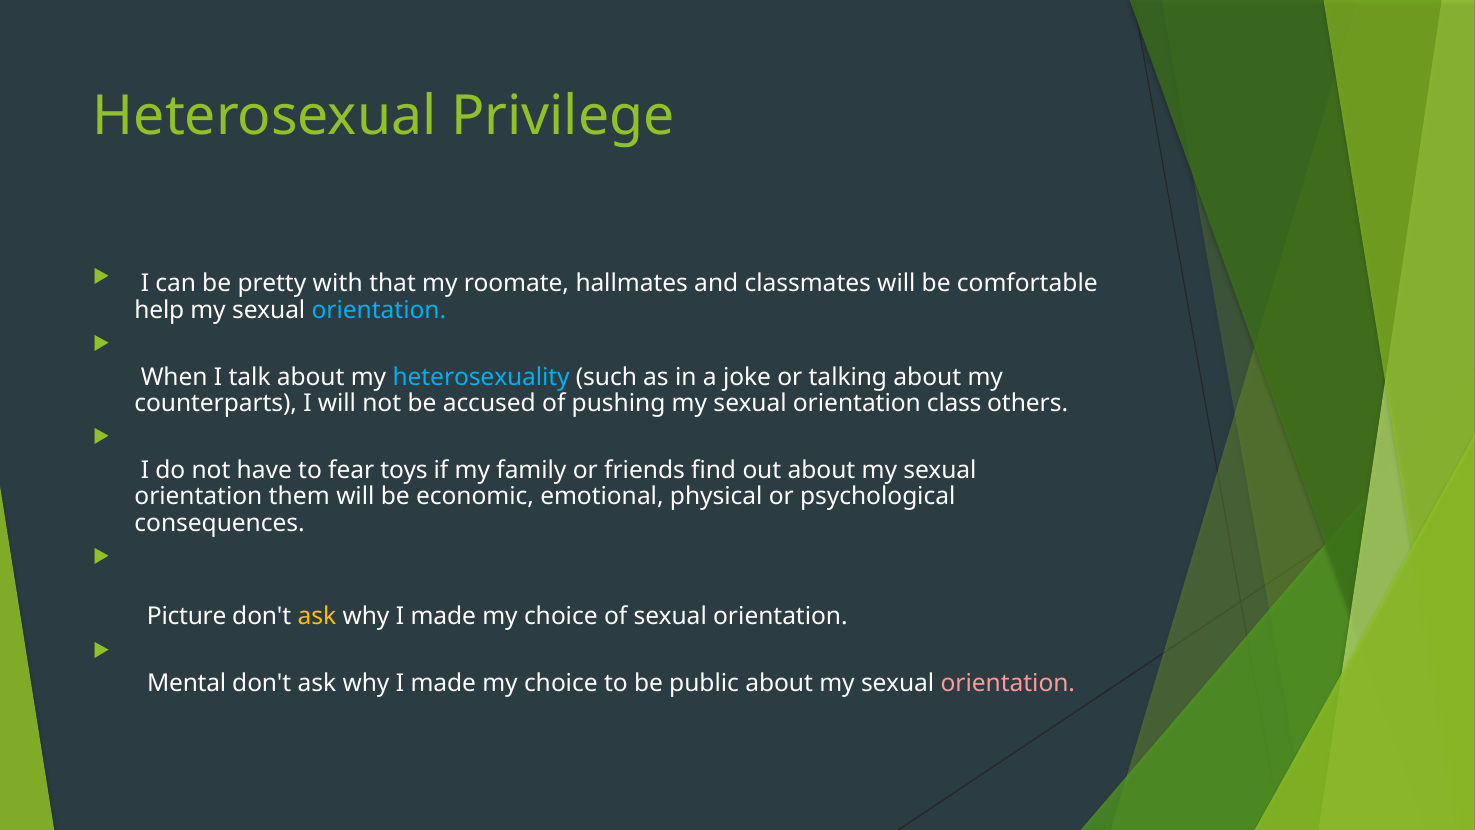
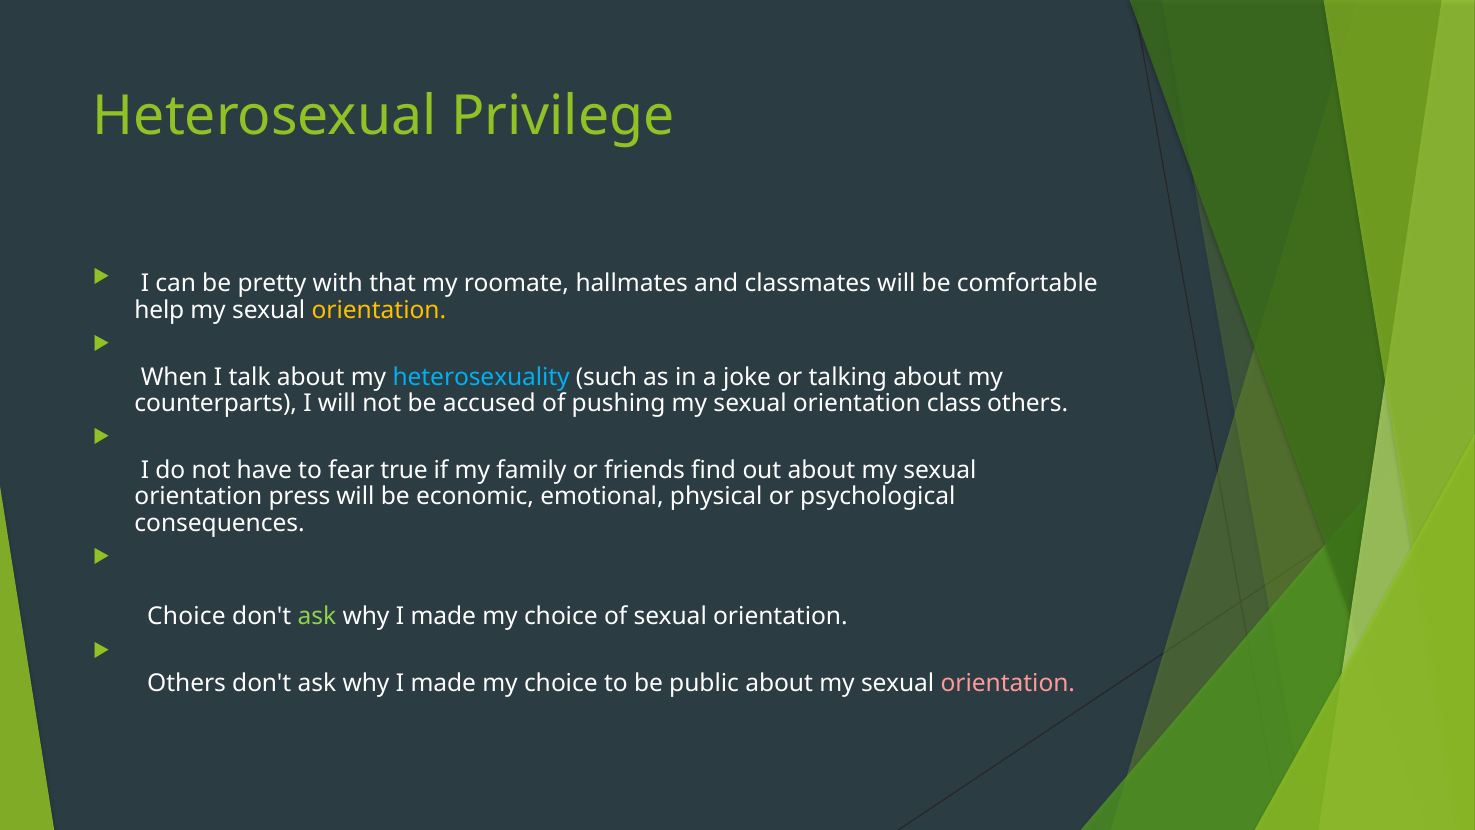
orientation colour: light blue -> yellow (379, 310)
toys: toys -> true (404, 470)
them: them -> press (299, 497)
Picture: Picture -> Choice (186, 617)
ask colour: yellow -> light green (317, 617)
Mental: Mental -> Others (187, 683)
